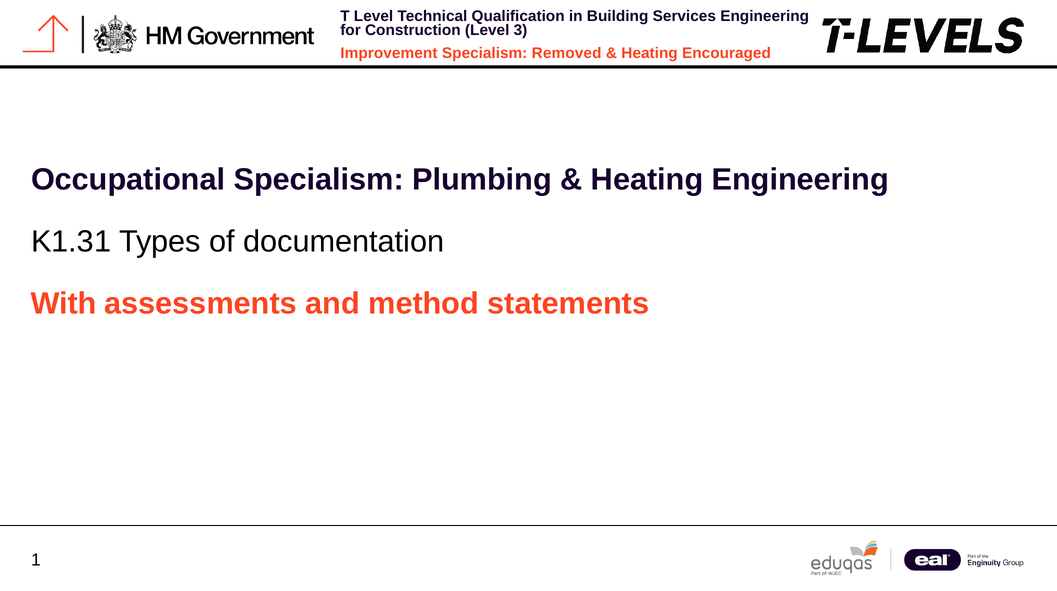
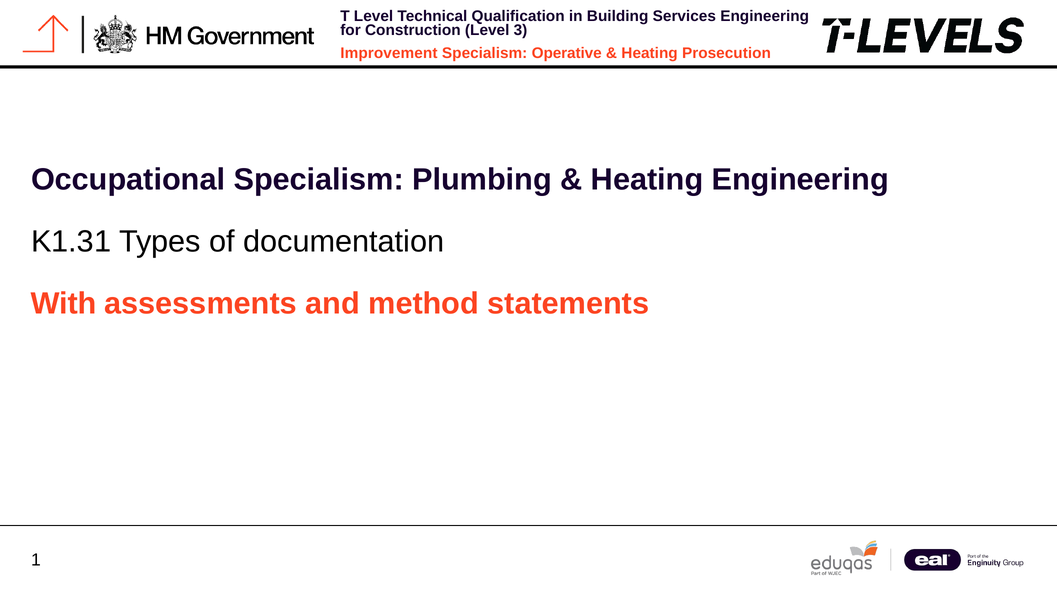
Removed: Removed -> Operative (567, 53)
Encouraged: Encouraged -> Prosecution (726, 53)
